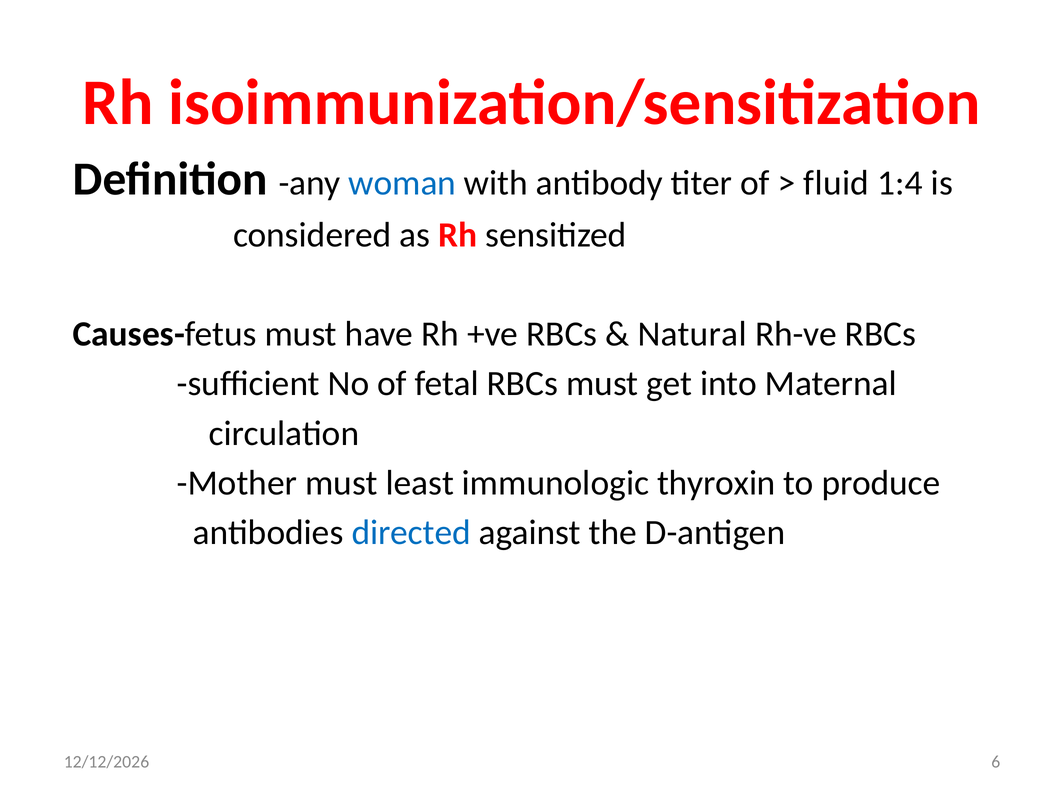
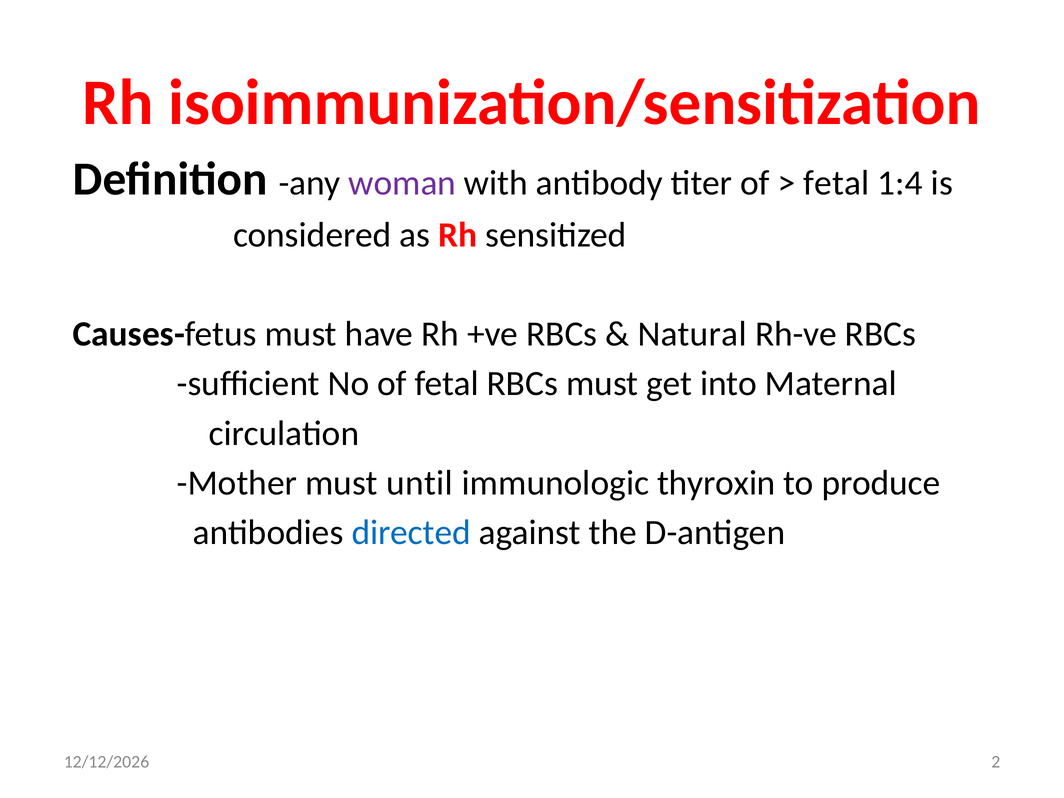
woman colour: blue -> purple (402, 183)
fluid: fluid -> fetal (836, 183)
least: least -> until (419, 483)
6: 6 -> 2 (996, 762)
